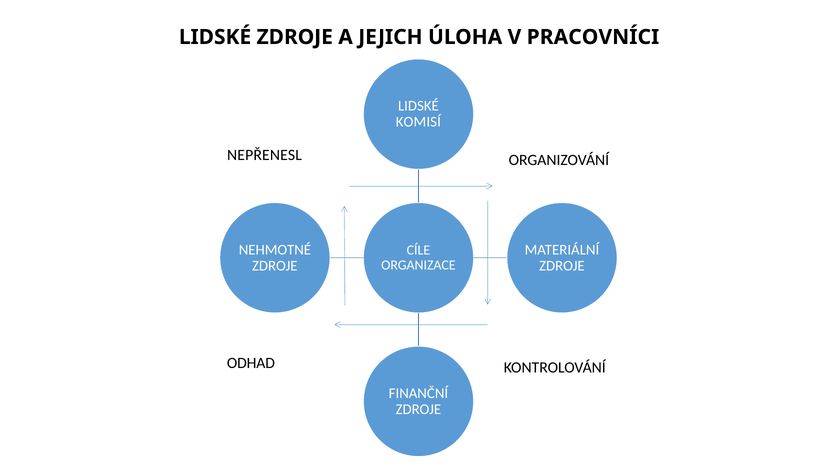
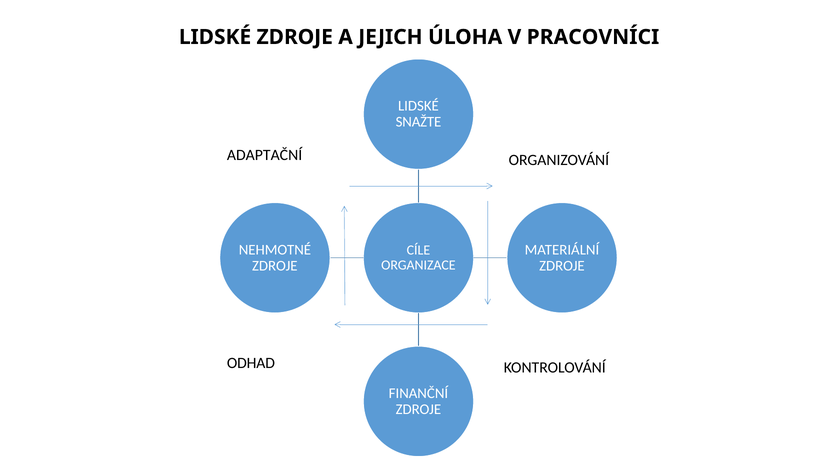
KOMISÍ: KOMISÍ -> SNAŽTE (418, 122)
NEPŘENESL: NEPŘENESL -> ADAPTAČNÍ (265, 155)
